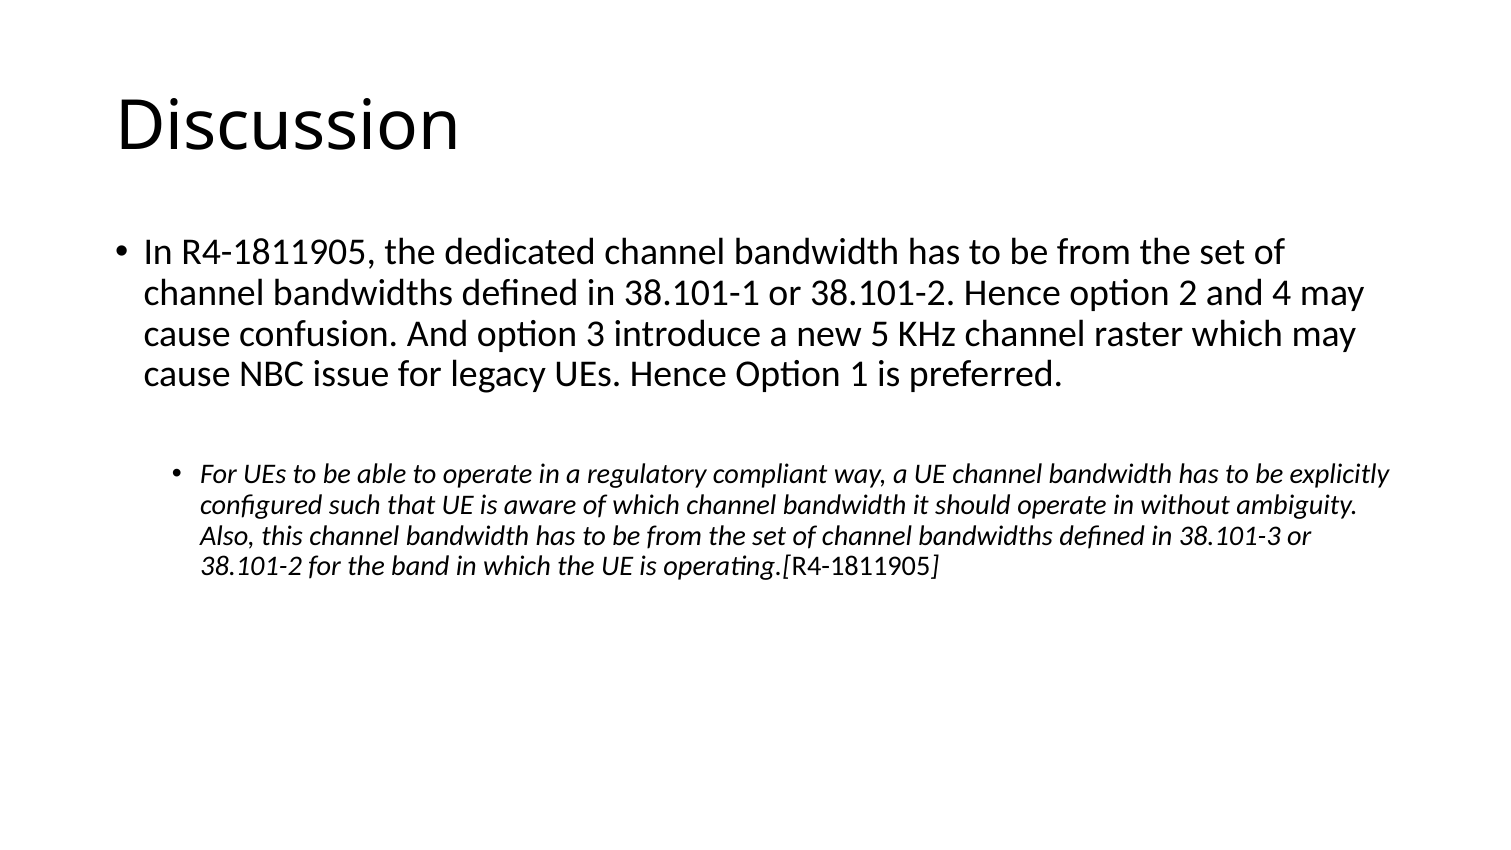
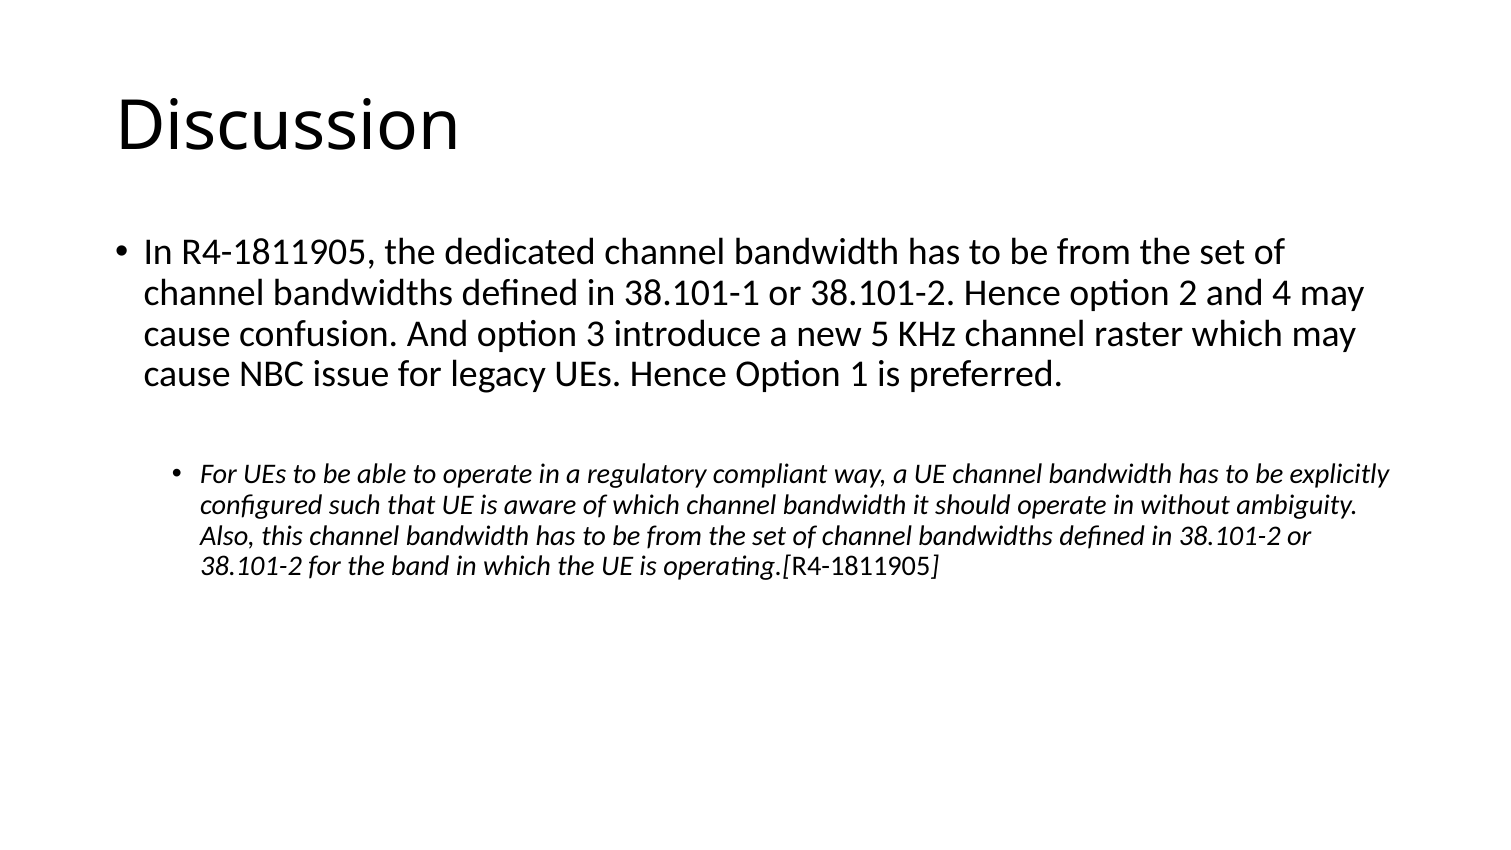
in 38.101-3: 38.101-3 -> 38.101-2 (1230, 536)
